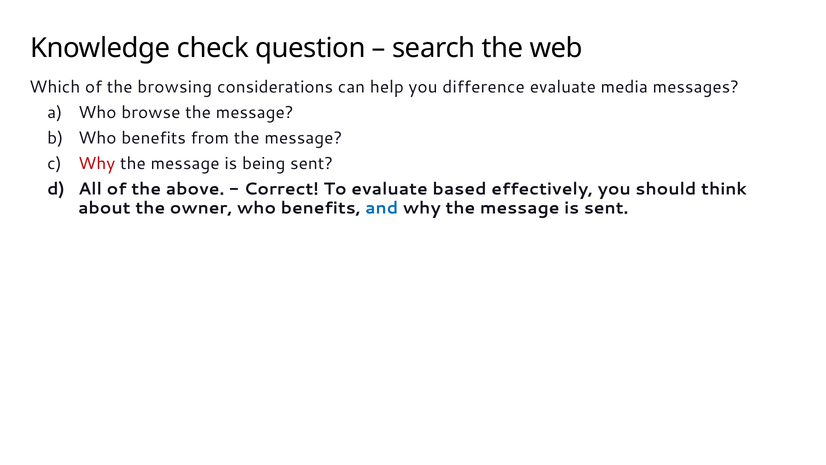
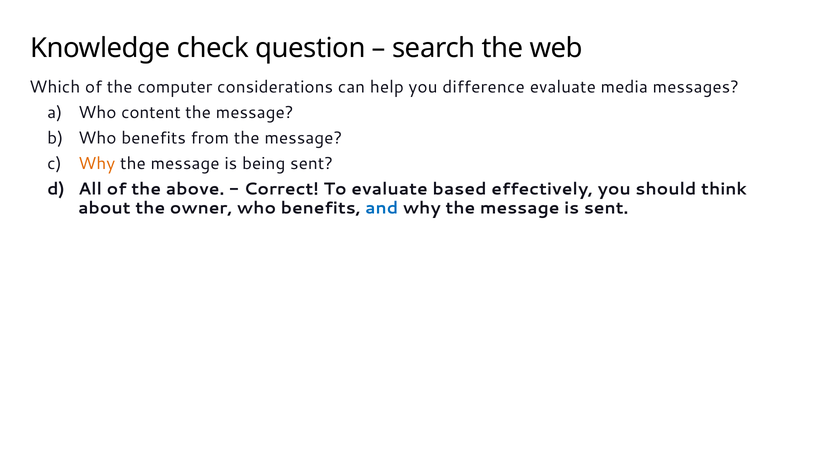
browsing: browsing -> computer (175, 87)
browse: browse -> content (151, 113)
Why colour: red -> orange (97, 164)
